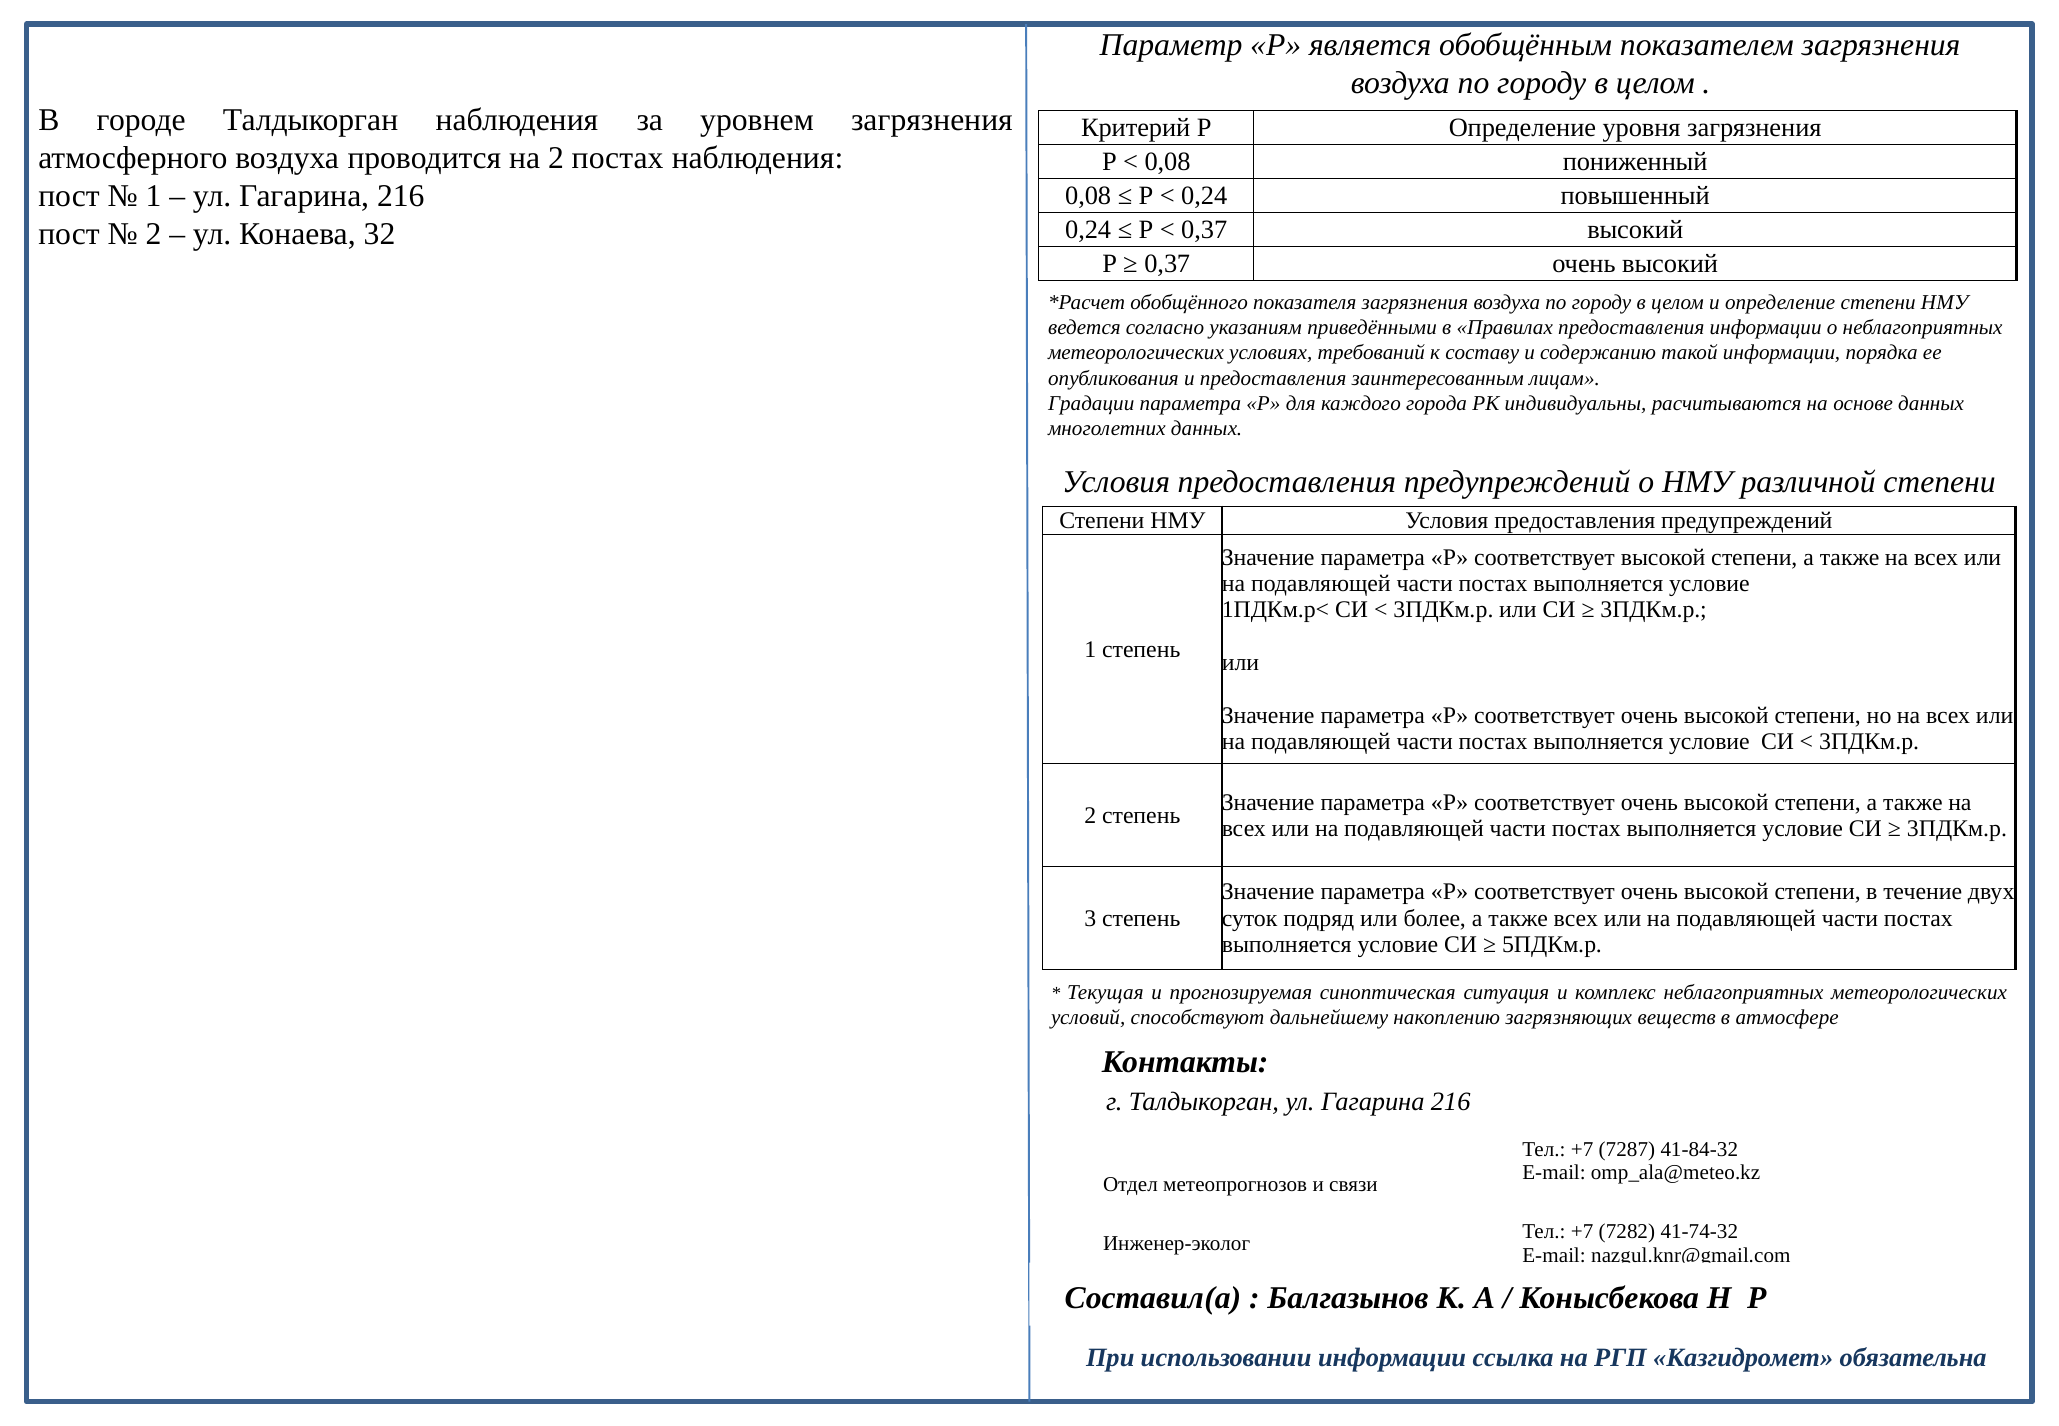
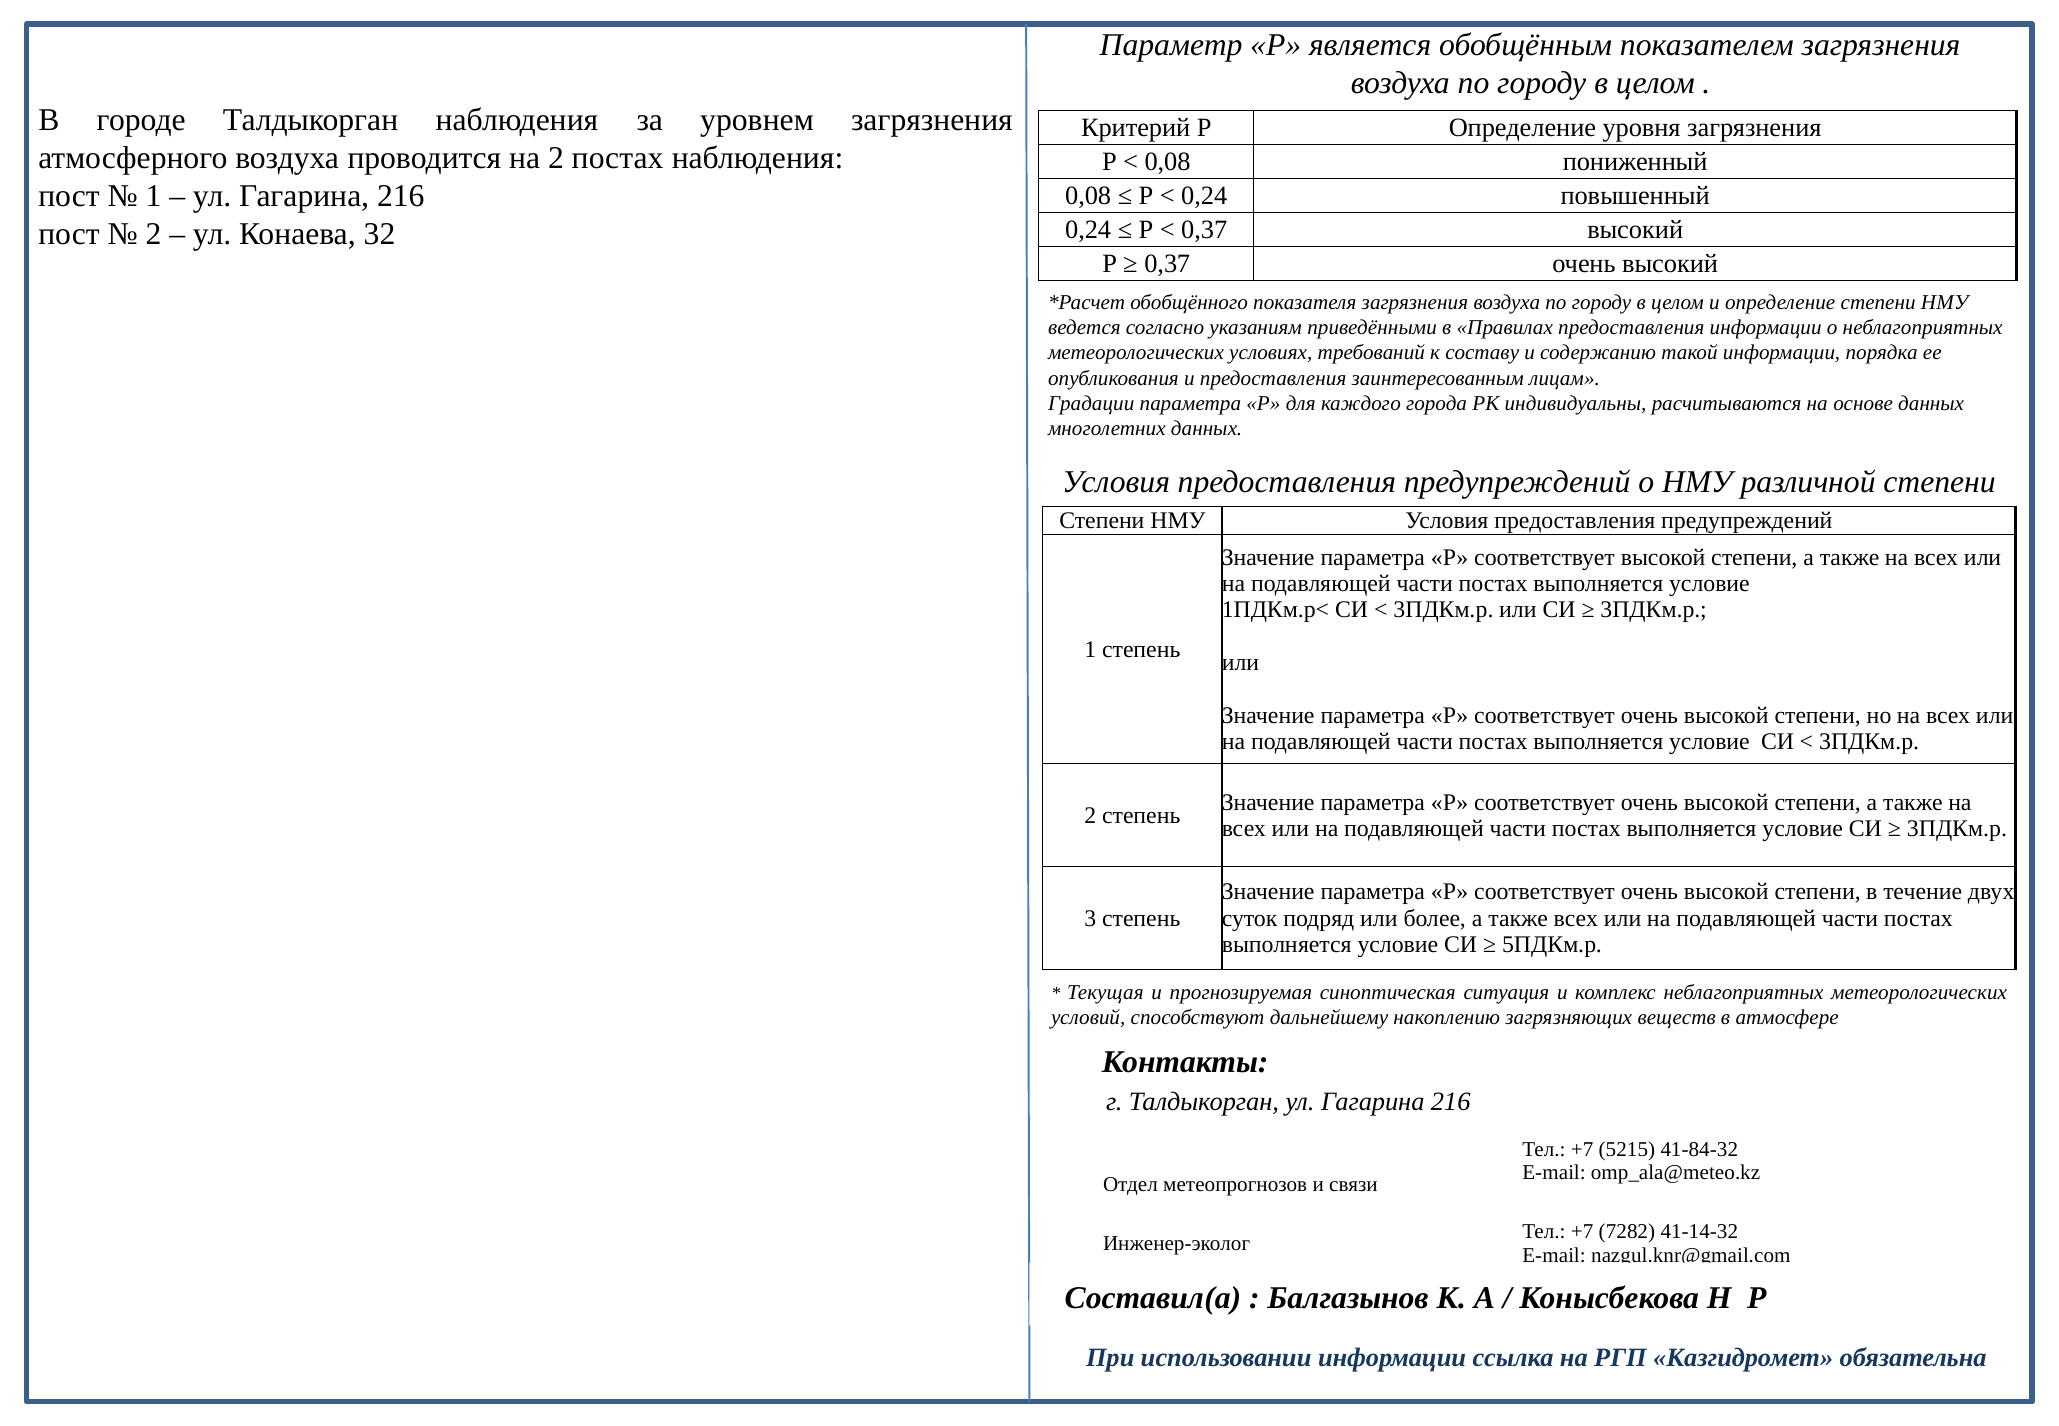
7287: 7287 -> 5215 (1627, 1149)
41-74-32: 41-74-32 -> 41-14-32 (1699, 1231)
